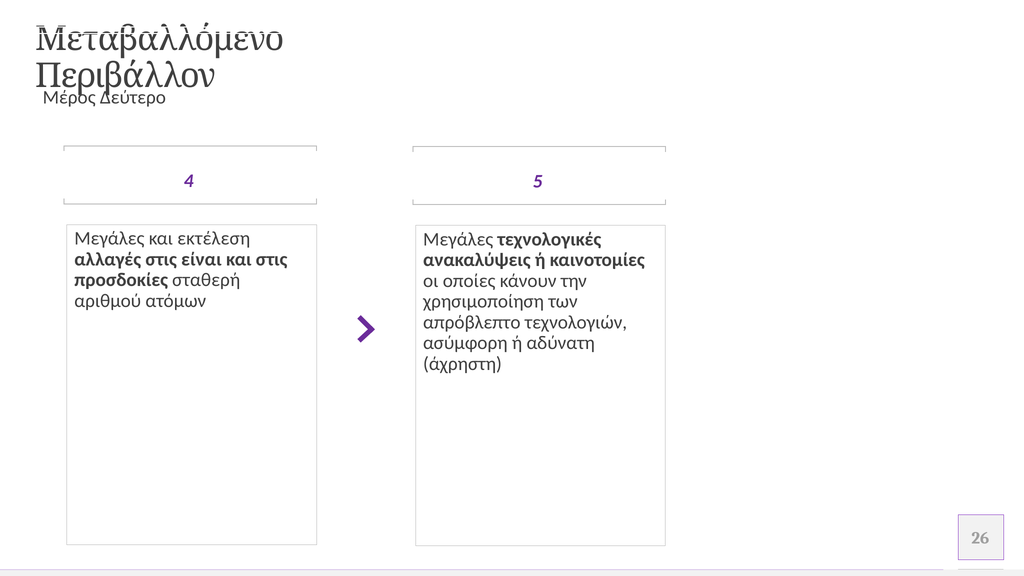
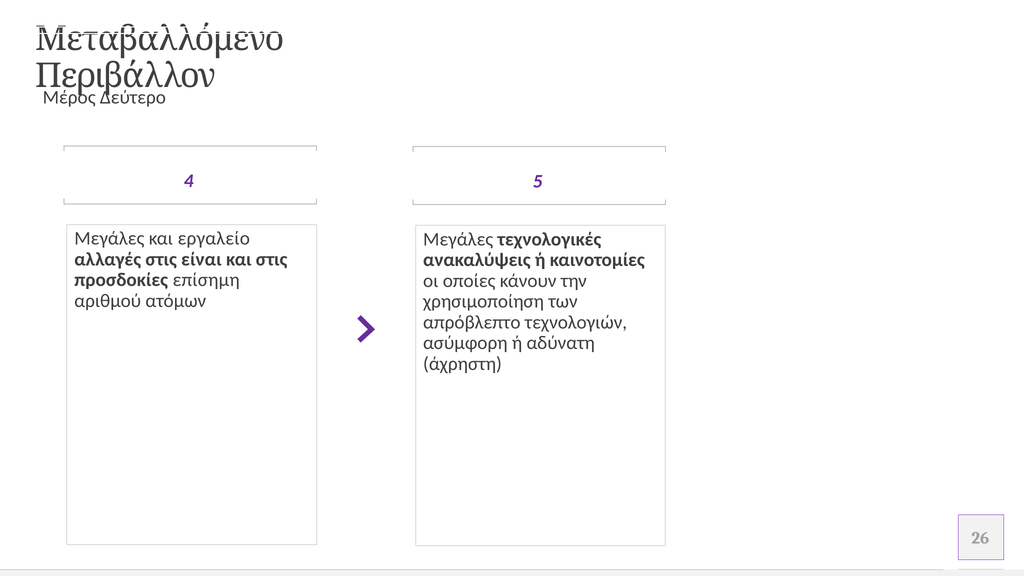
εκτέλεση: εκτέλεση -> εργαλείο (214, 239)
σταθερή: σταθερή -> επίσημη (206, 280)
